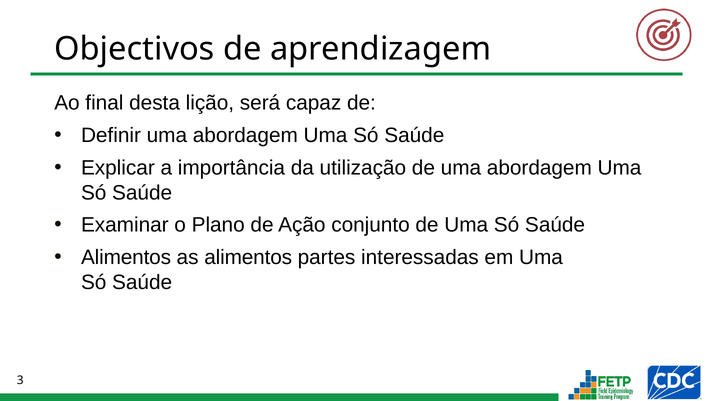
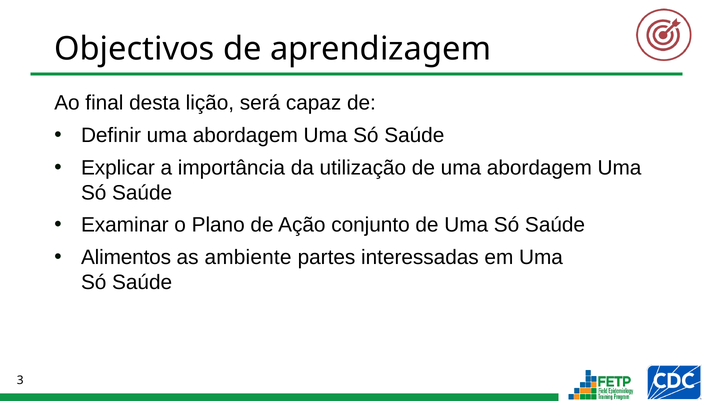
as alimentos: alimentos -> ambiente (248, 258)
